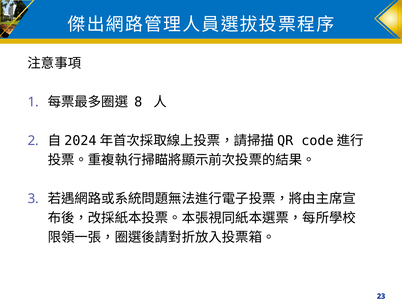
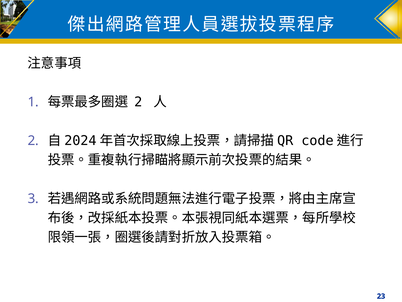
8: 8 -> 2 (138, 102)
